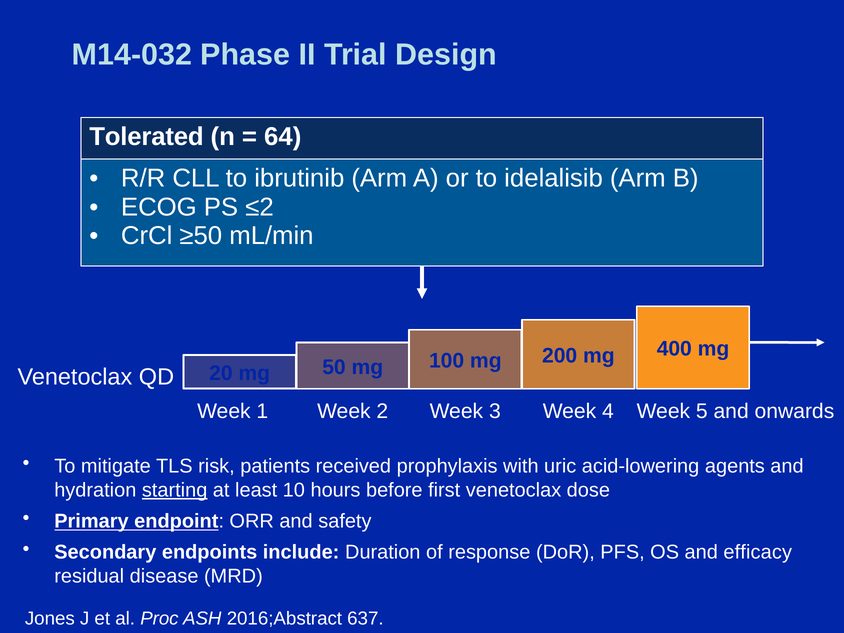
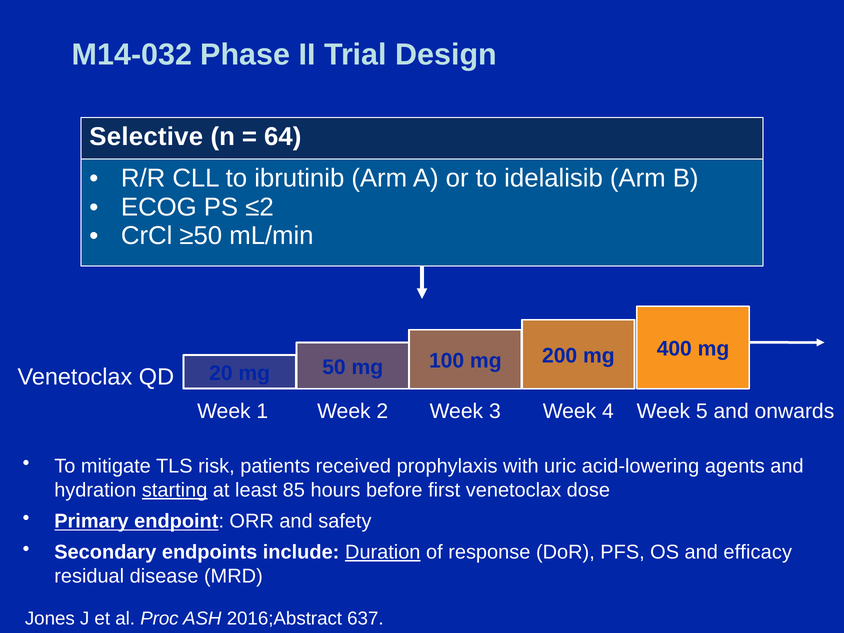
Tolerated: Tolerated -> Selective (146, 137)
10: 10 -> 85 (294, 490)
Duration underline: none -> present (383, 552)
